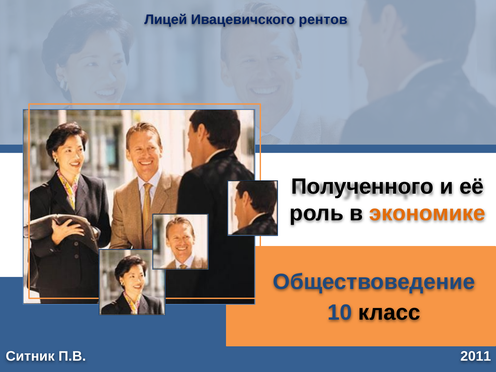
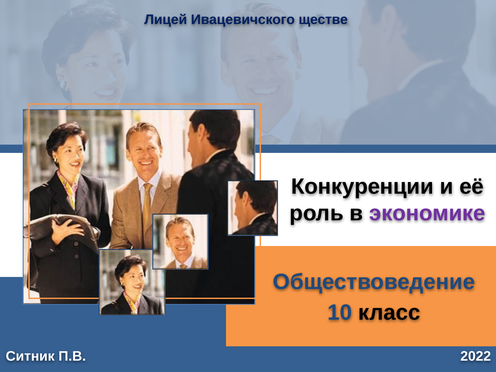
рентов: рентов -> ществе (323, 20)
Полученного: Полученного -> Конкуренции (362, 187)
экономике colour: orange -> purple (427, 213)
2011: 2011 -> 2022 (476, 356)
